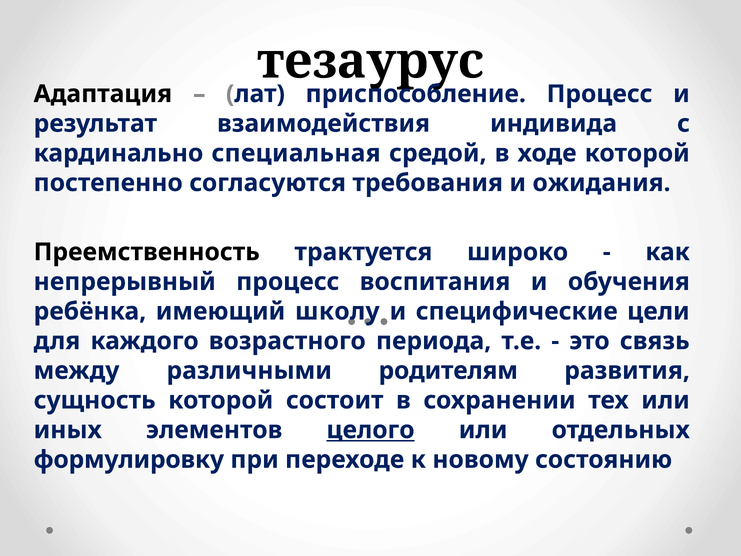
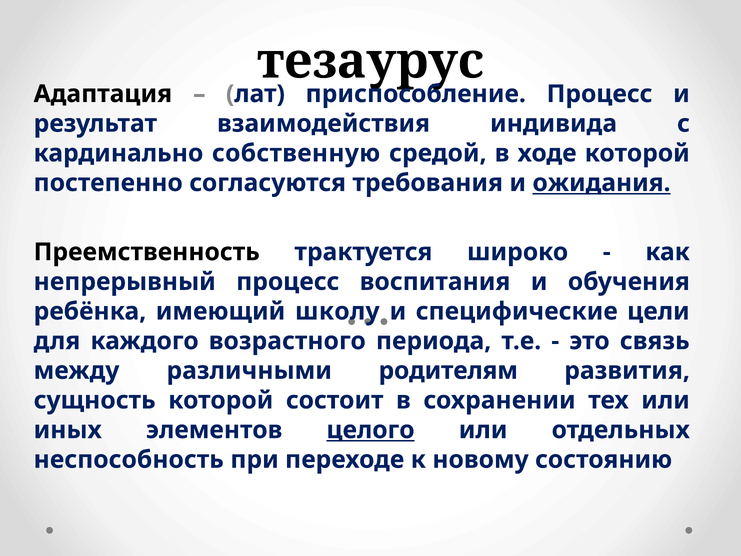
специальная: специальная -> собственную (296, 153)
ожидания underline: none -> present (602, 183)
формулировку: формулировку -> неспособность (129, 459)
